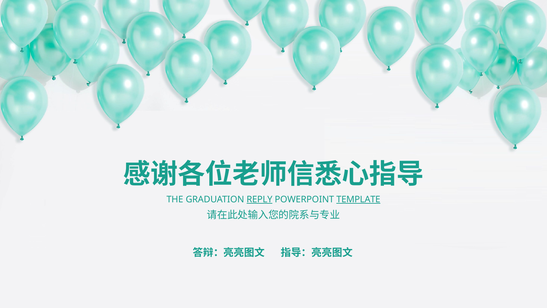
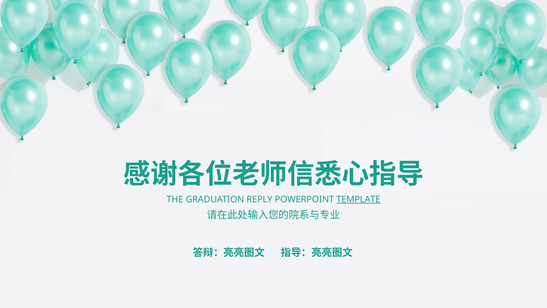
REPLY underline: present -> none (259, 199)
